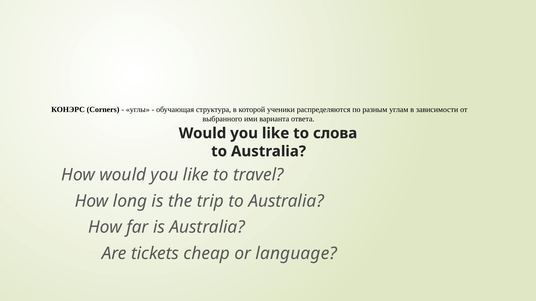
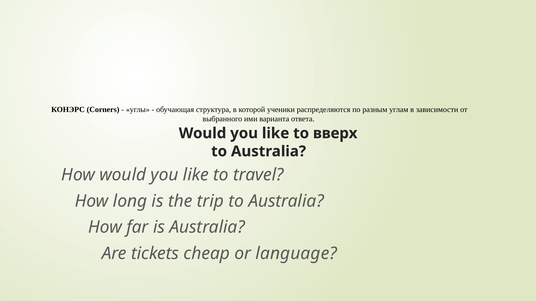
слова: слова -> вверх (335, 133)
